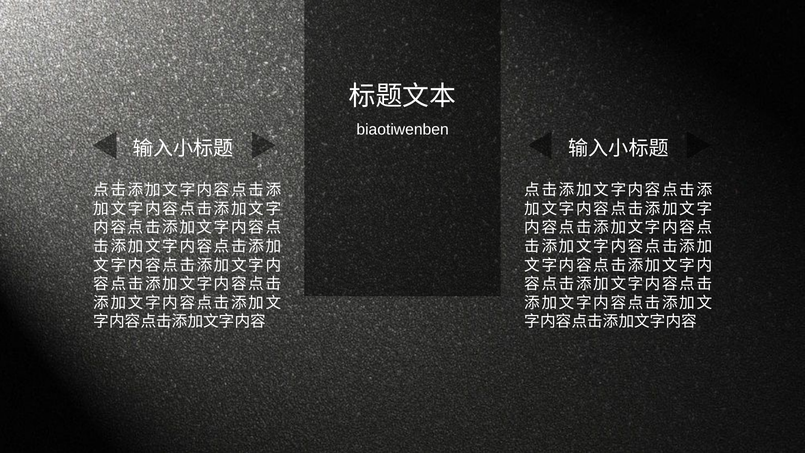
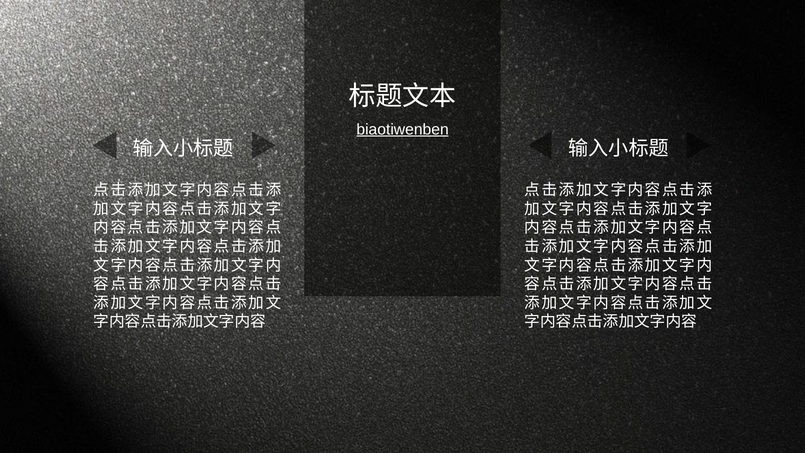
biaotiwenben underline: none -> present (403, 129)
